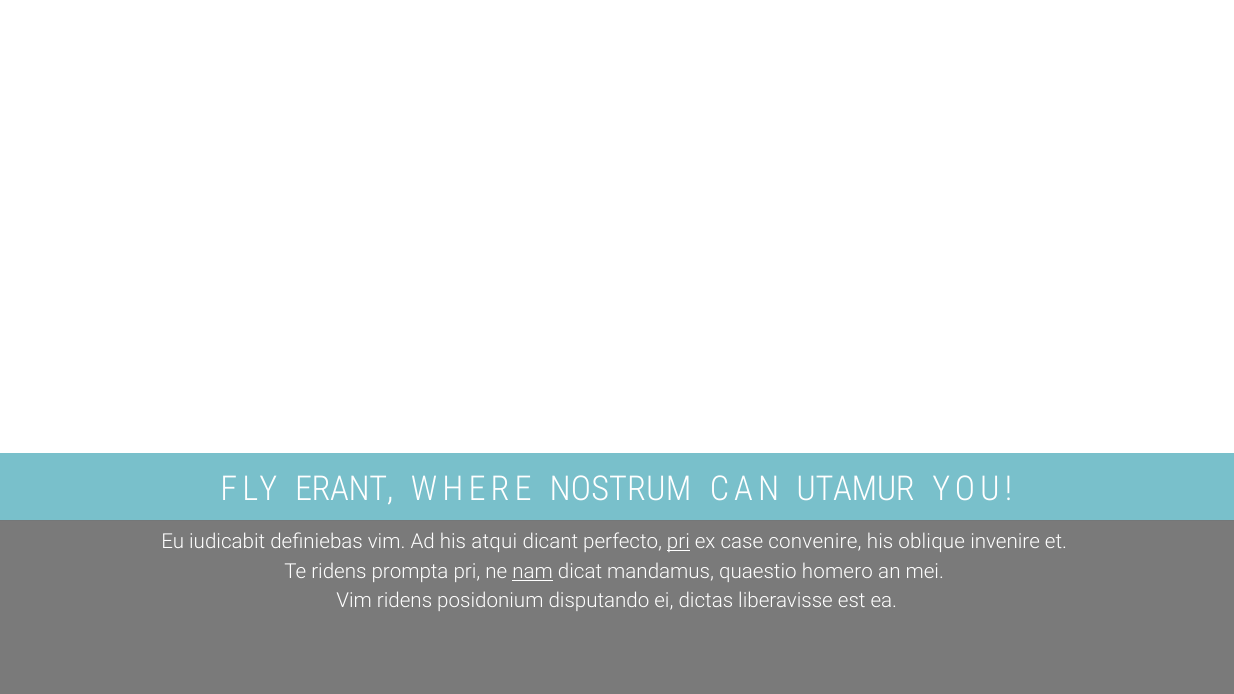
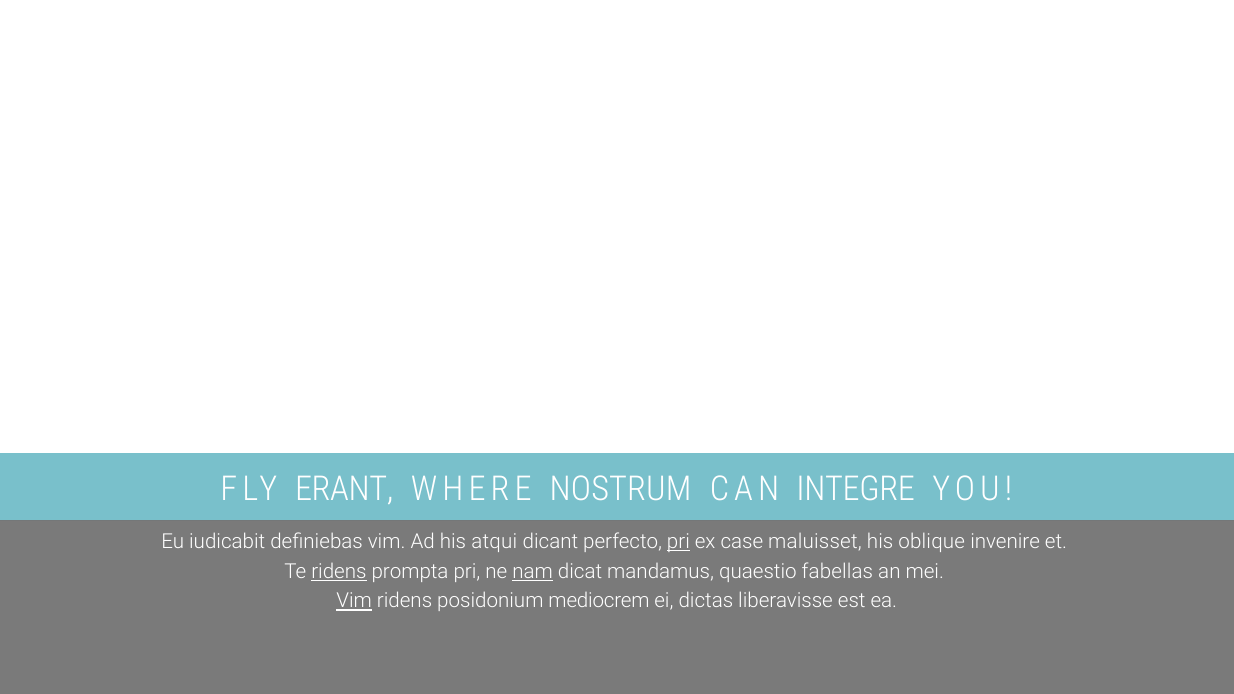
UTAMUR: UTAMUR -> INTEGRE (856, 489)
convenire: convenire -> maluisset (815, 542)
ridens underline: none -> present (339, 572)
homero: homero -> fabellas (837, 572)
Vim underline: none -> present (354, 601)
disputando: disputando -> mediocrem (599, 601)
